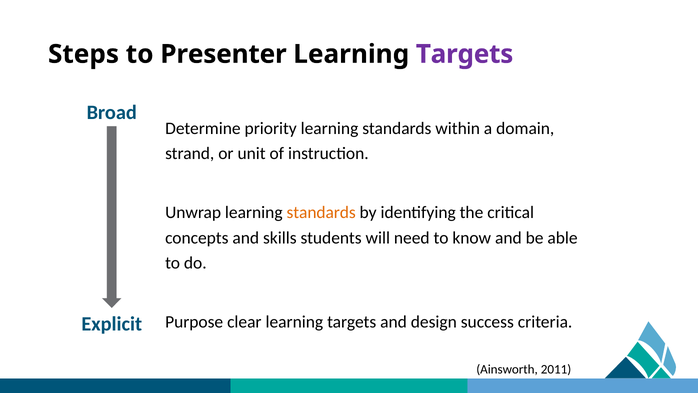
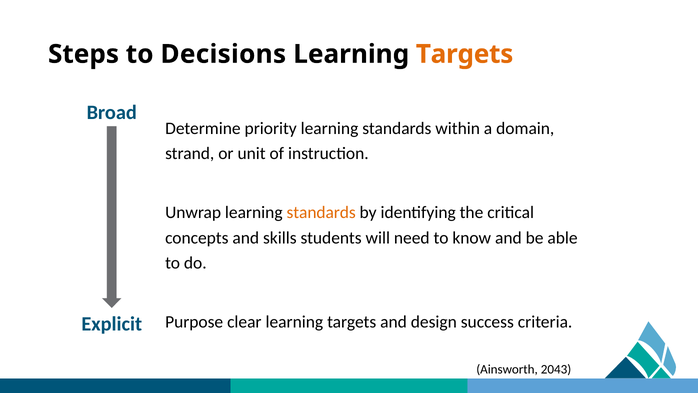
Presenter: Presenter -> Decisions (223, 54)
Targets colour: purple -> orange (465, 54)
2011: 2011 -> 2043 (556, 369)
